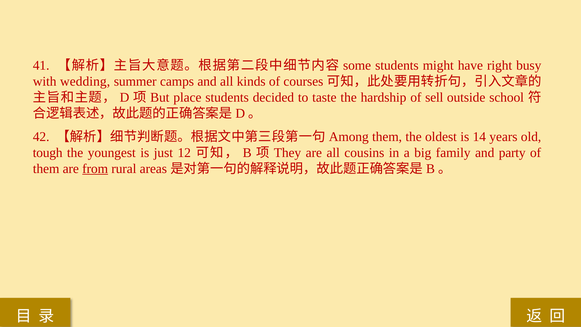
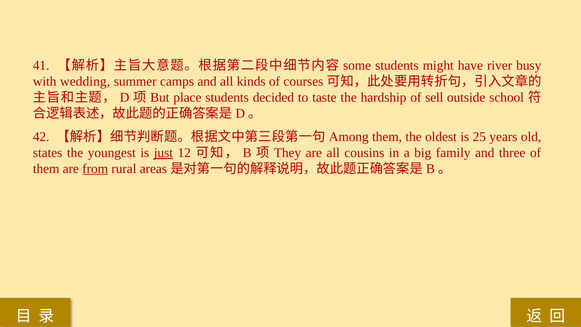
right: right -> river (500, 66)
14: 14 -> 25 (479, 137)
tough: tough -> states (48, 153)
just underline: none -> present (163, 153)
party: party -> three (512, 153)
